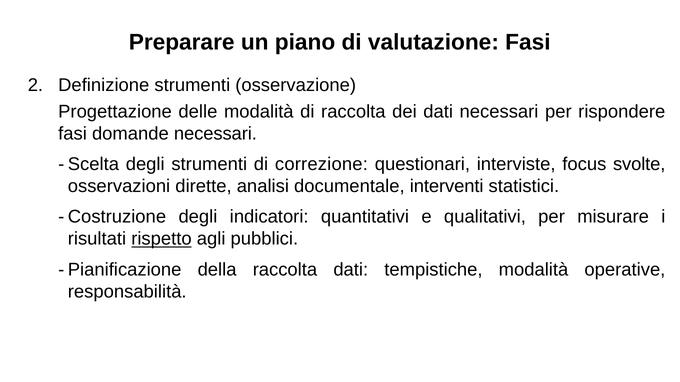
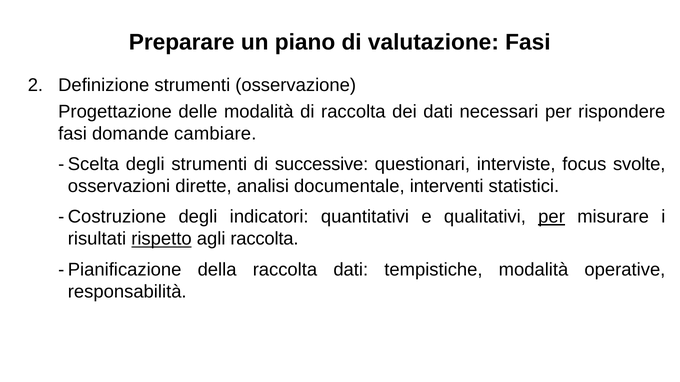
domande necessari: necessari -> cambiare (215, 134)
correzione: correzione -> successive (322, 164)
per underline: none -> present (552, 217)
agli pubblici: pubblici -> raccolta (264, 239)
